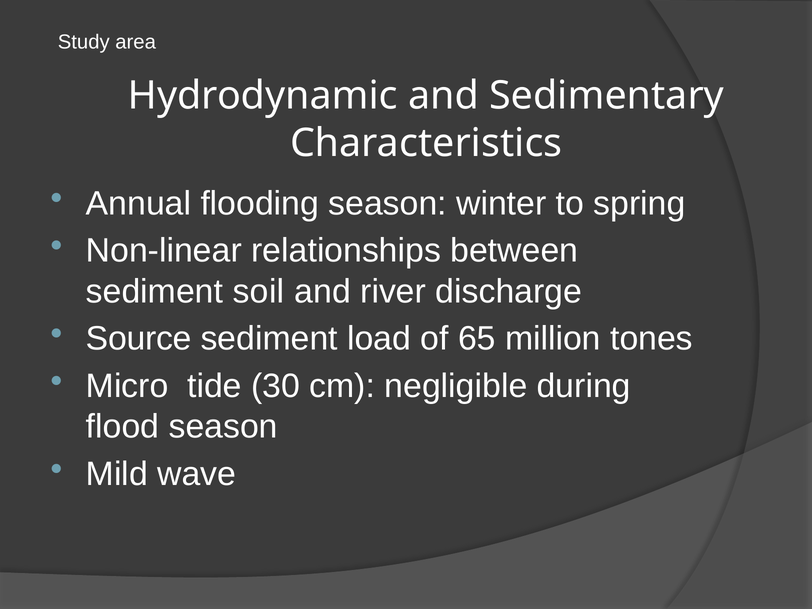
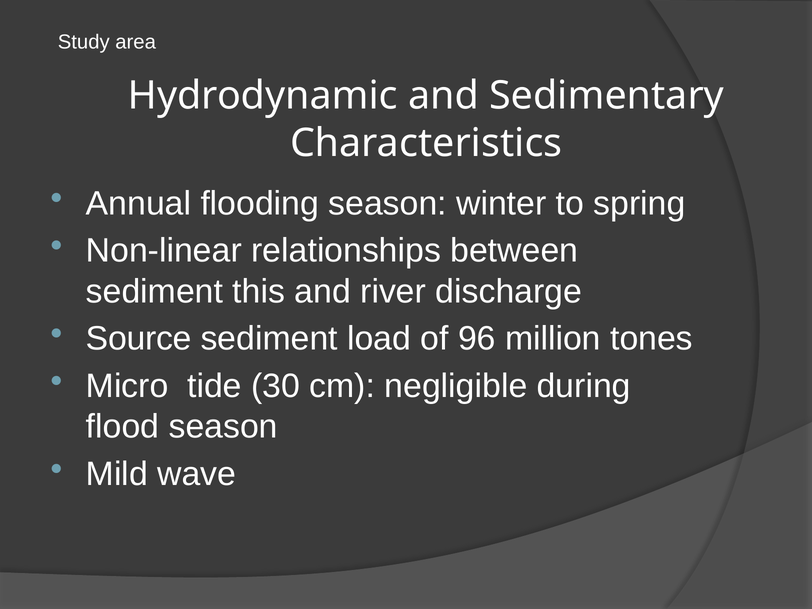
soil: soil -> this (259, 291)
65: 65 -> 96 (477, 339)
